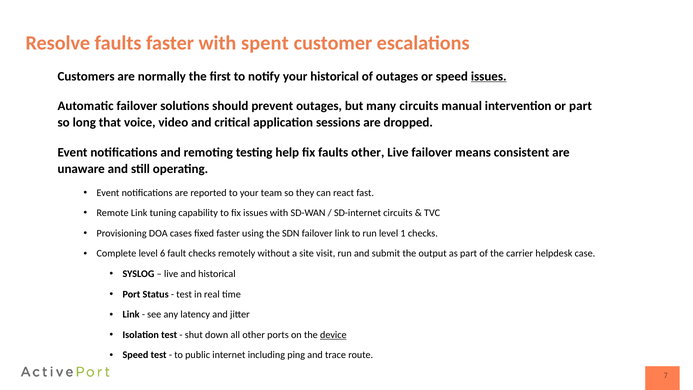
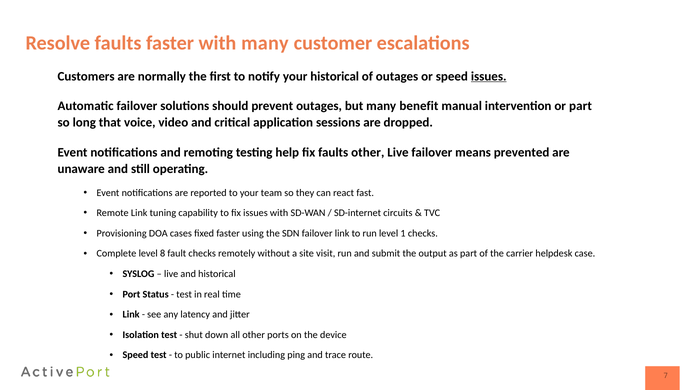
with spent: spent -> many (265, 43)
many circuits: circuits -> benefit (419, 106)
consistent: consistent -> prevented (522, 152)
6: 6 -> 8 (163, 253)
device underline: present -> none (333, 335)
